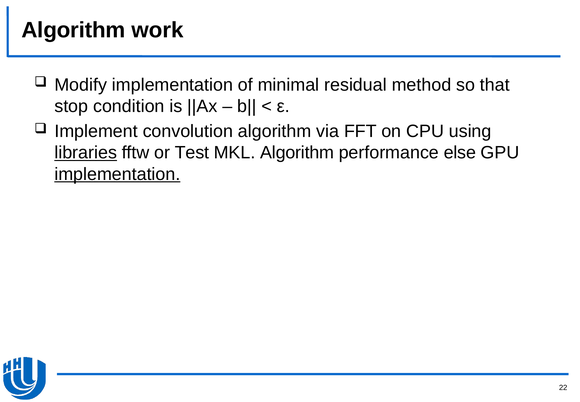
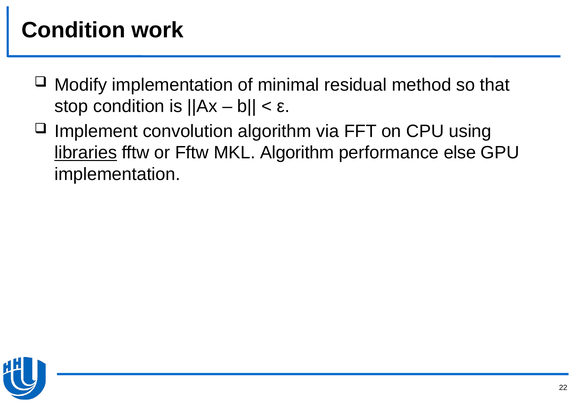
Algorithm: Algorithm -> Condition (73, 30)
or Test: Test -> Fftw (192, 153)
implementation underline: present -> none (117, 174)
